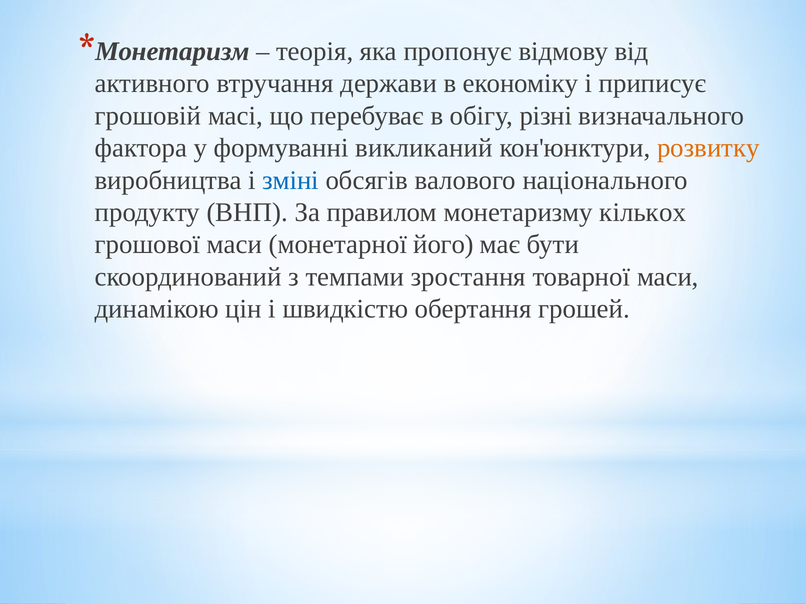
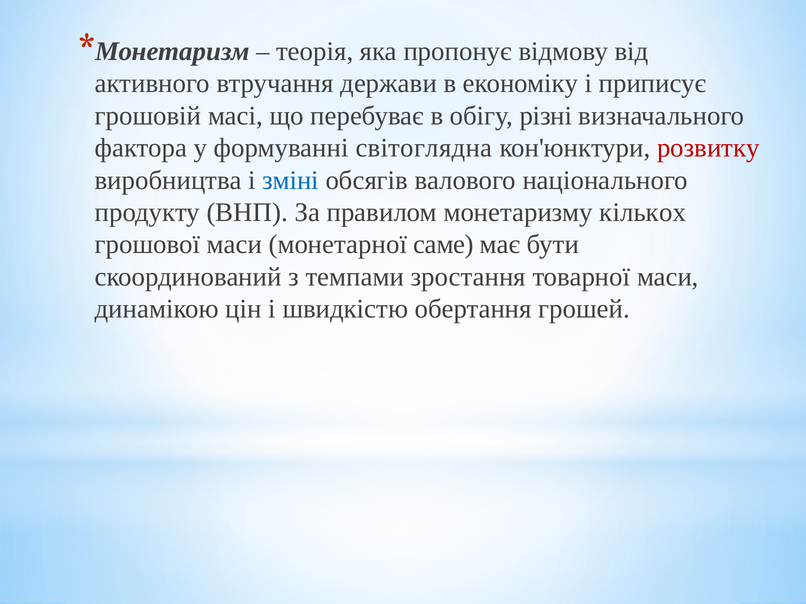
викликаний: викликаний -> світоглядна (424, 148)
розвитку colour: orange -> red (708, 148)
його: його -> саме (444, 245)
